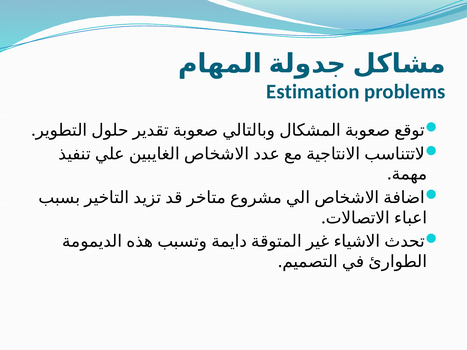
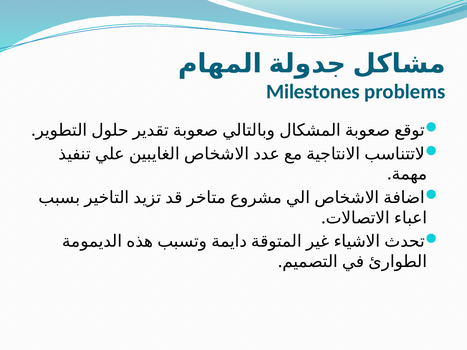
Estimation: Estimation -> Milestones (313, 92)
